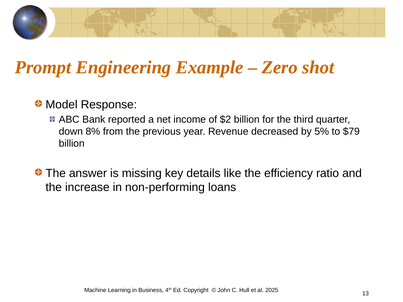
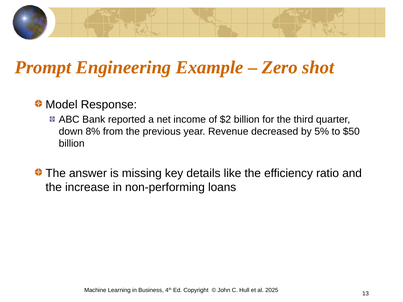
$79: $79 -> $50 (351, 132)
